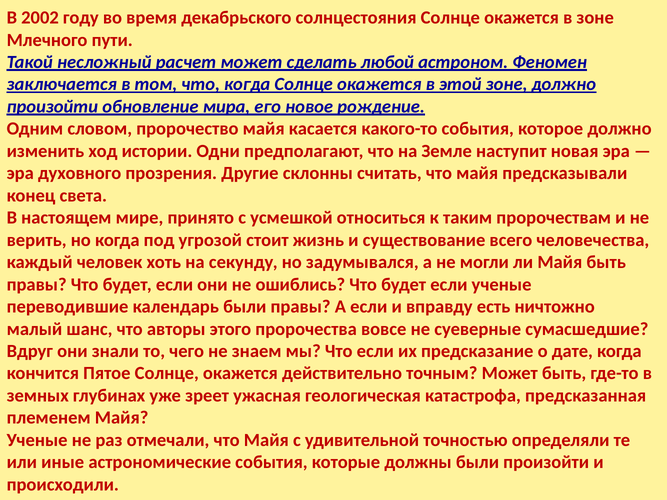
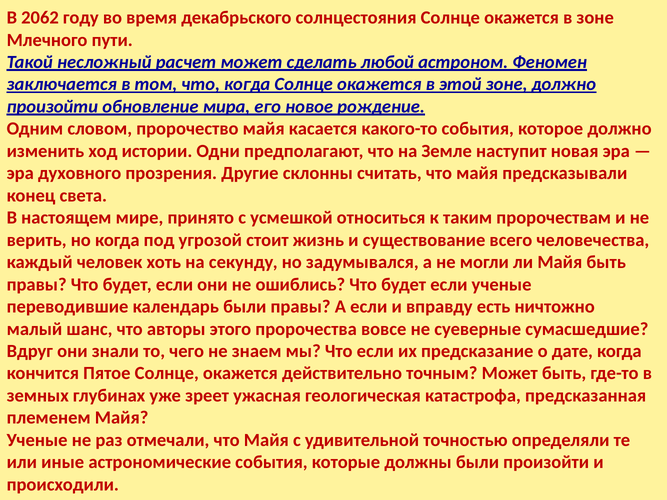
2002: 2002 -> 2062 (40, 18)
